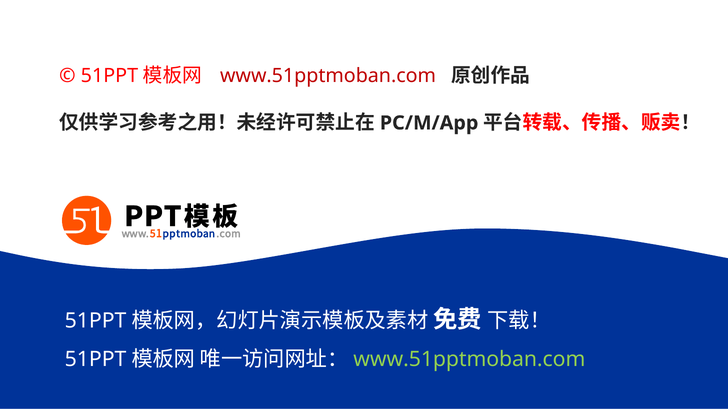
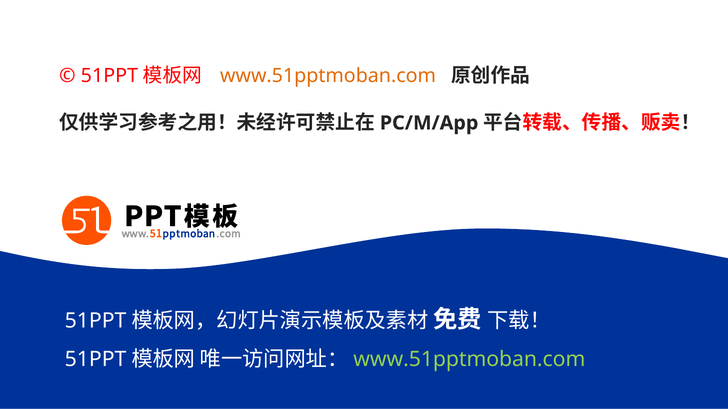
www.51pptmoban.com colour: red -> orange (328, 76)
